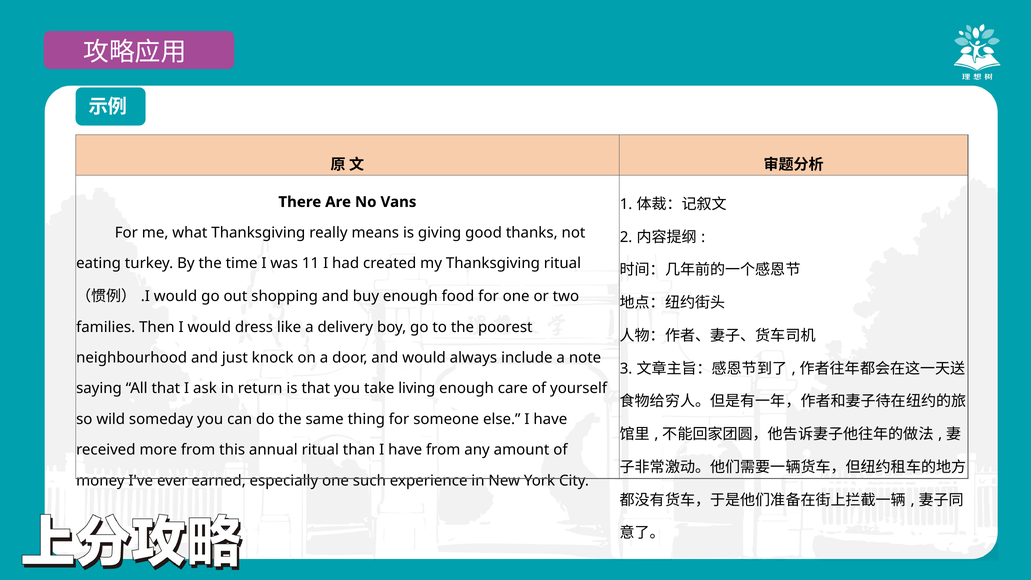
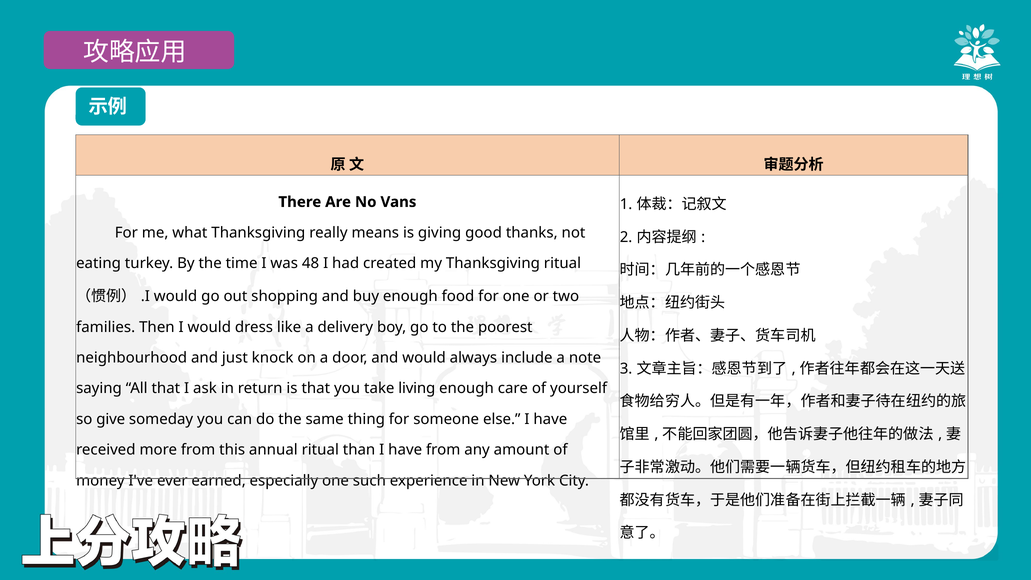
11: 11 -> 48 (311, 263)
wild: wild -> give (111, 419)
